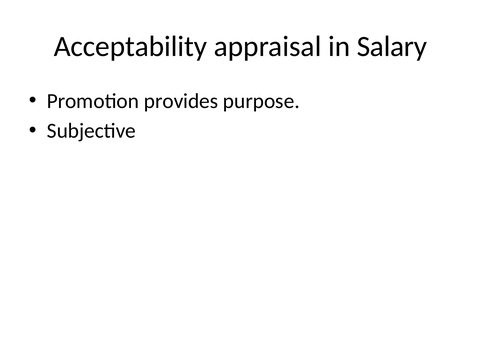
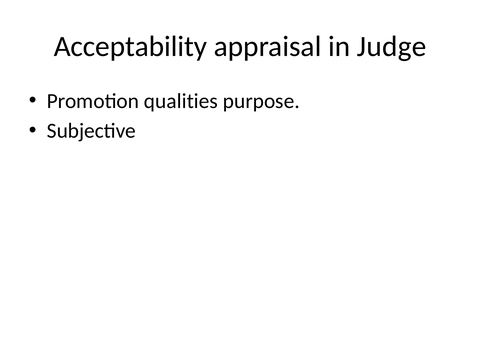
Salary: Salary -> Judge (392, 47)
provides: provides -> qualities (181, 101)
